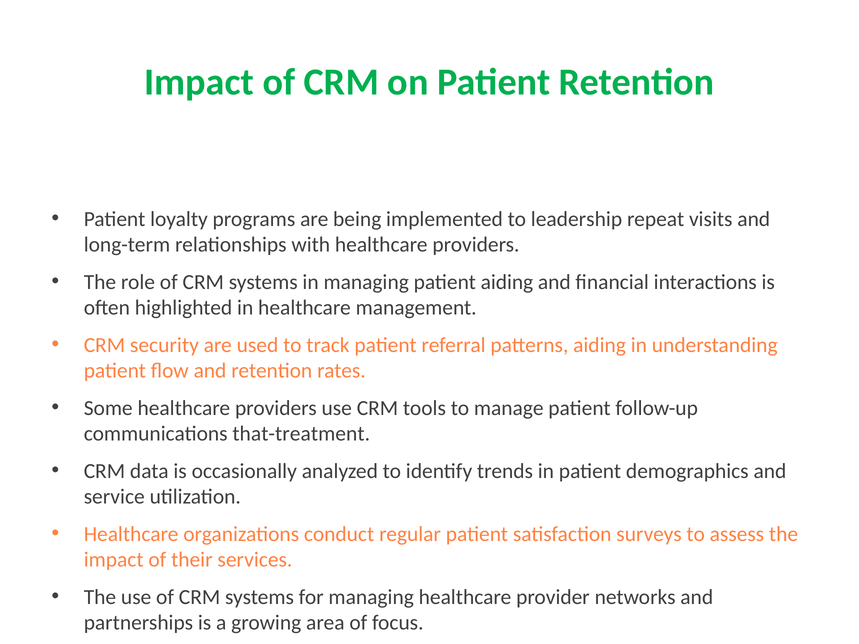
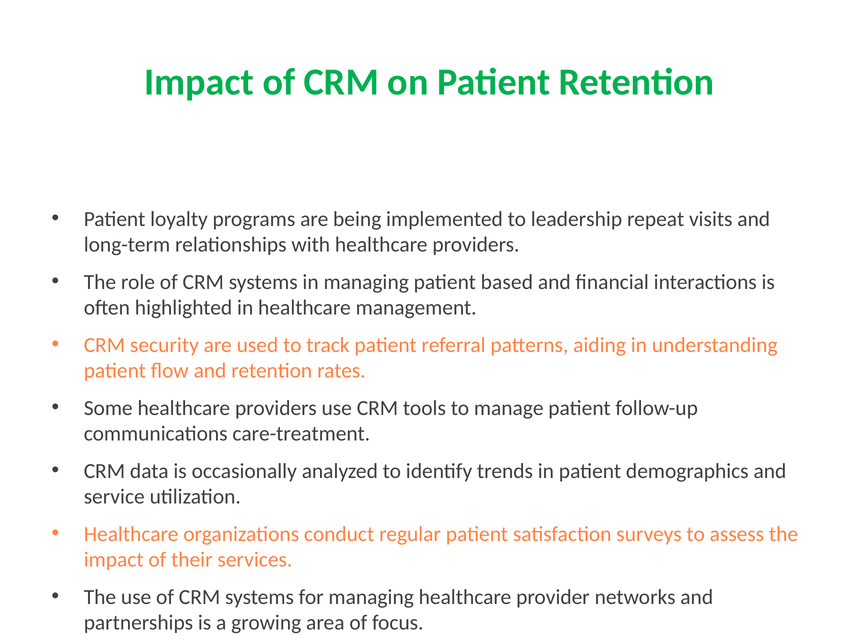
patient aiding: aiding -> based (507, 282)
that-treatment: that-treatment -> care-treatment (301, 434)
